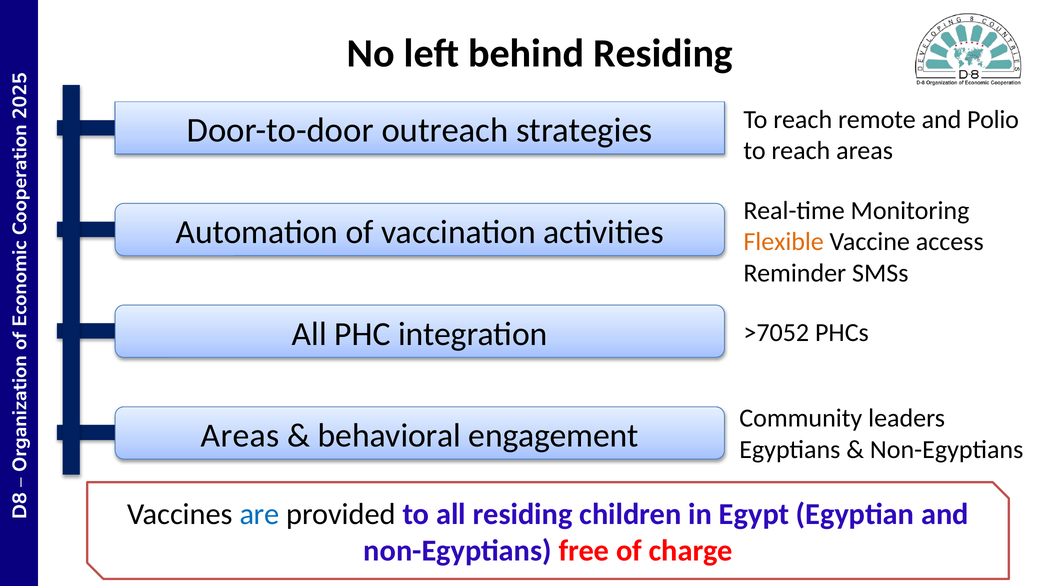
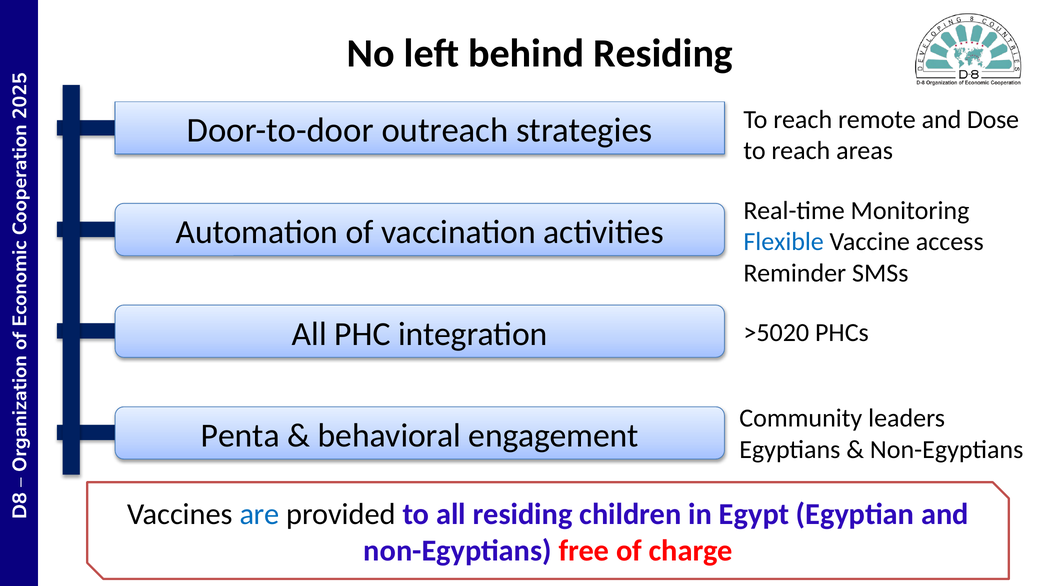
Polio: Polio -> Dose (993, 119)
Flexible colour: orange -> blue (784, 242)
>7052: >7052 -> >5020 (776, 333)
Areas: Areas -> Penta (240, 436)
